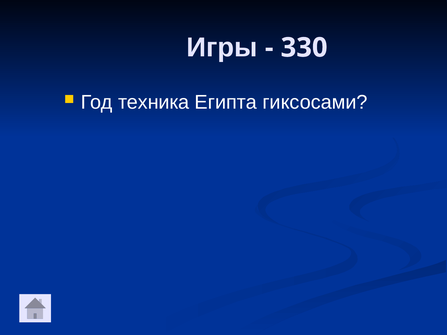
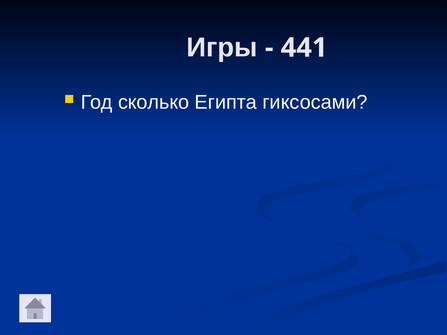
330: 330 -> 441 (304, 48)
техника: техника -> сколько (154, 102)
